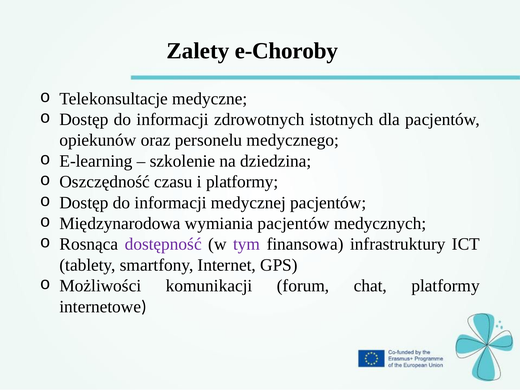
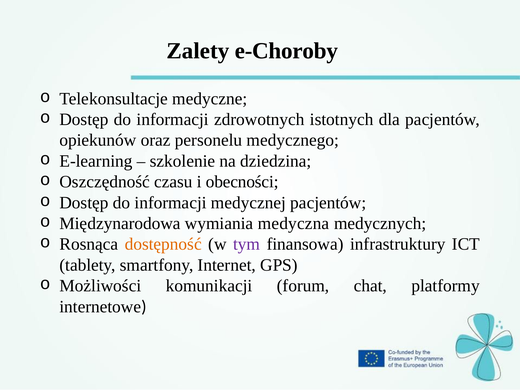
i platformy: platformy -> obecności (242, 182)
wymiania pacjentów: pacjentów -> medyczna (294, 223)
dostępność colour: purple -> orange (163, 244)
